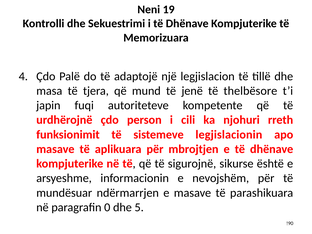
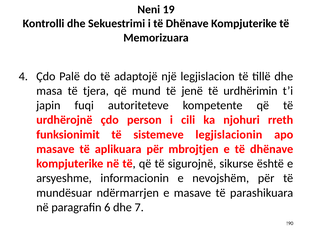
thelbësore: thelbësore -> urdhërimin (250, 91)
0: 0 -> 6 (107, 207)
5: 5 -> 7 (139, 207)
